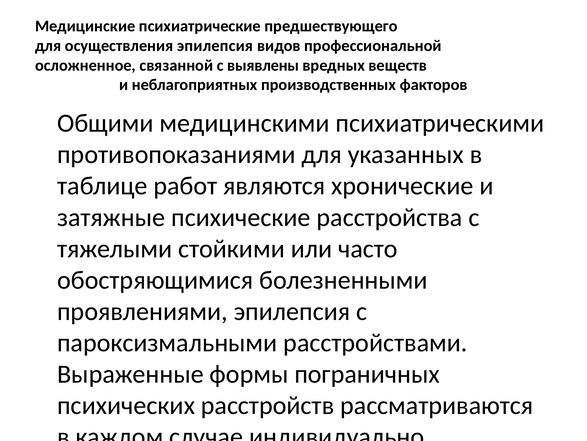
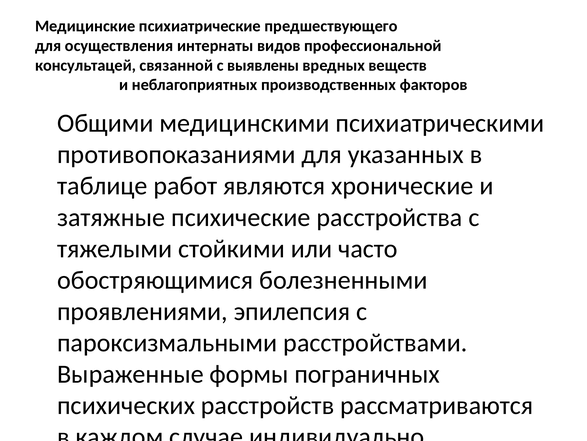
осуществления эпилепсия: эпилепсия -> интернаты (215, 46)
осложненное: осложненное -> консультацей (86, 65)
